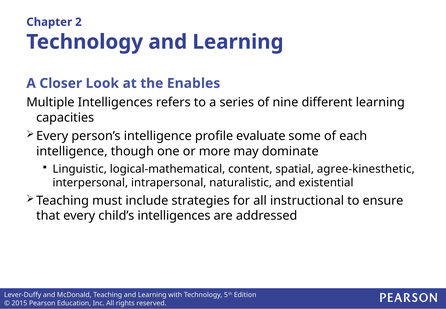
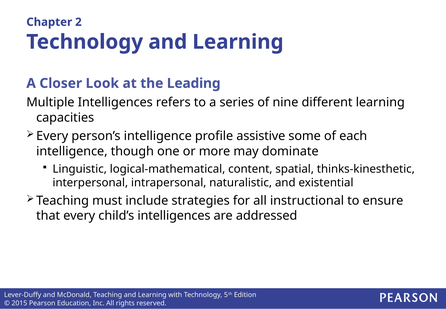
Enables: Enables -> Leading (194, 83)
evaluate: evaluate -> assistive (261, 136)
agree-kinesthetic: agree-kinesthetic -> thinks-kinesthetic (366, 169)
